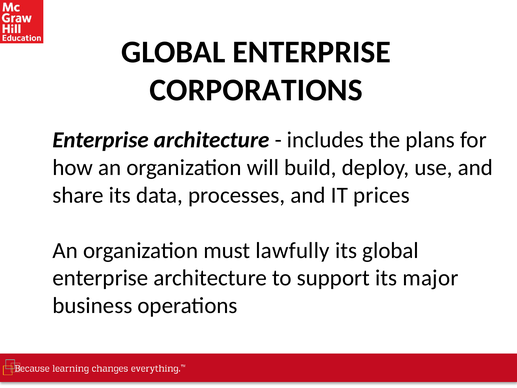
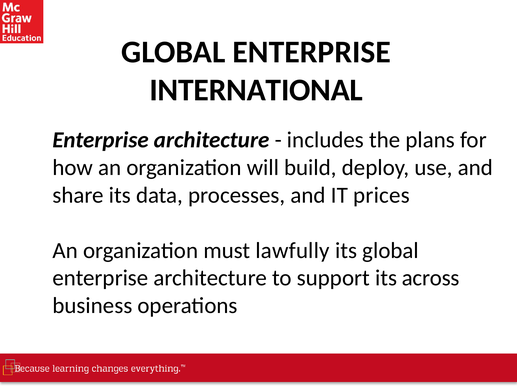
CORPORATIONS: CORPORATIONS -> INTERNATIONAL (256, 90)
major: major -> across (431, 278)
